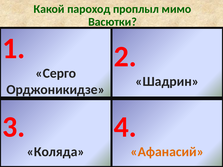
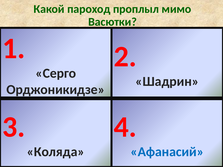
Афанасий colour: orange -> blue (167, 152)
